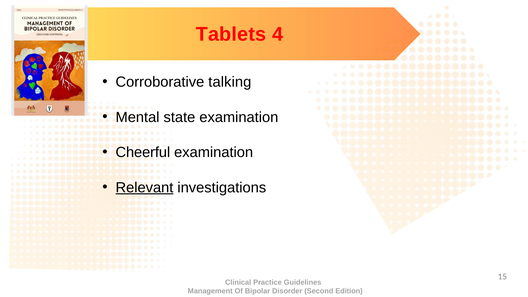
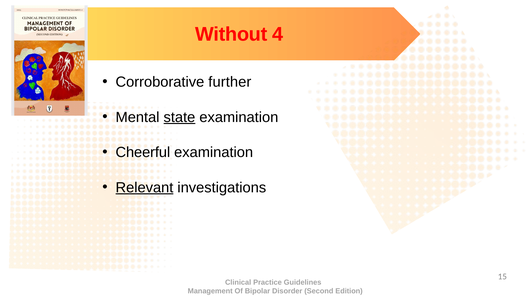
Tablets: Tablets -> Without (231, 34)
talking: talking -> further (230, 82)
state underline: none -> present (179, 117)
